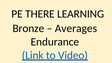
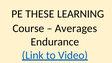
THERE: THERE -> THESE (40, 14)
Bronze: Bronze -> Course (28, 28)
